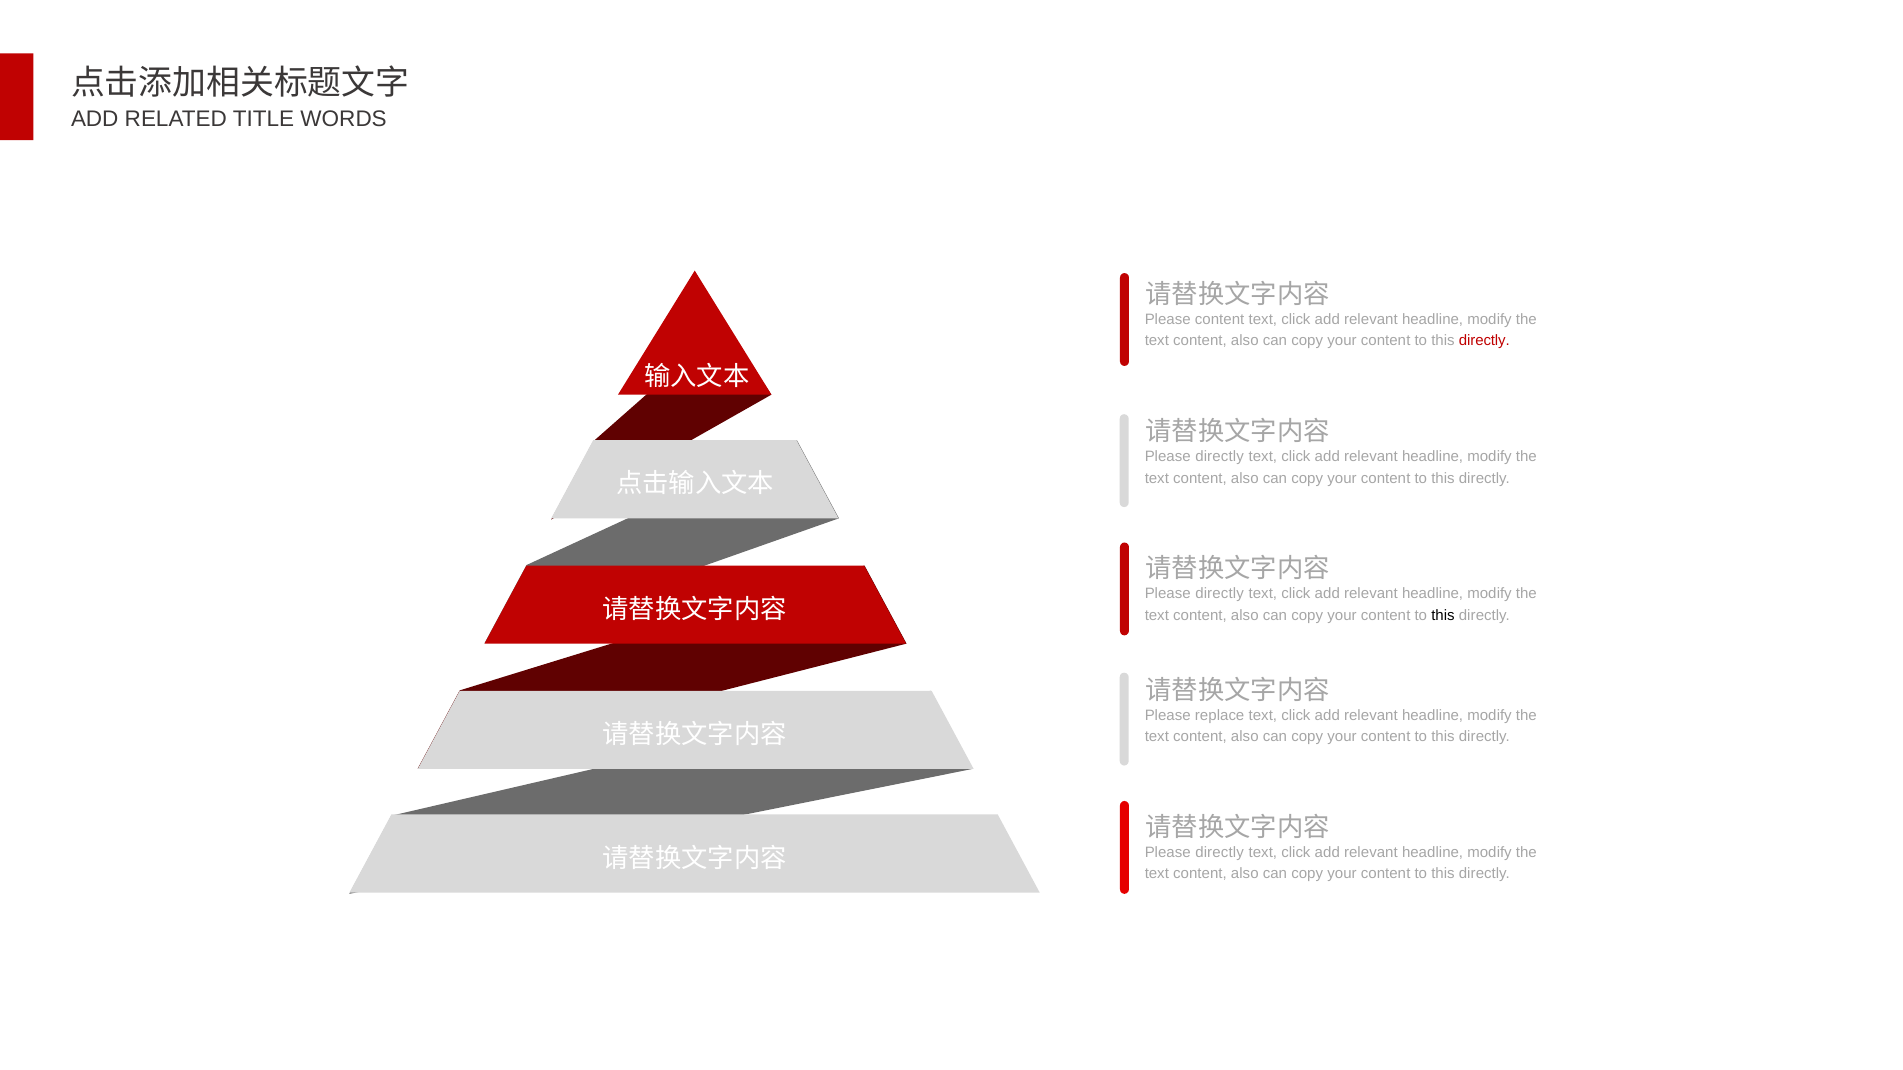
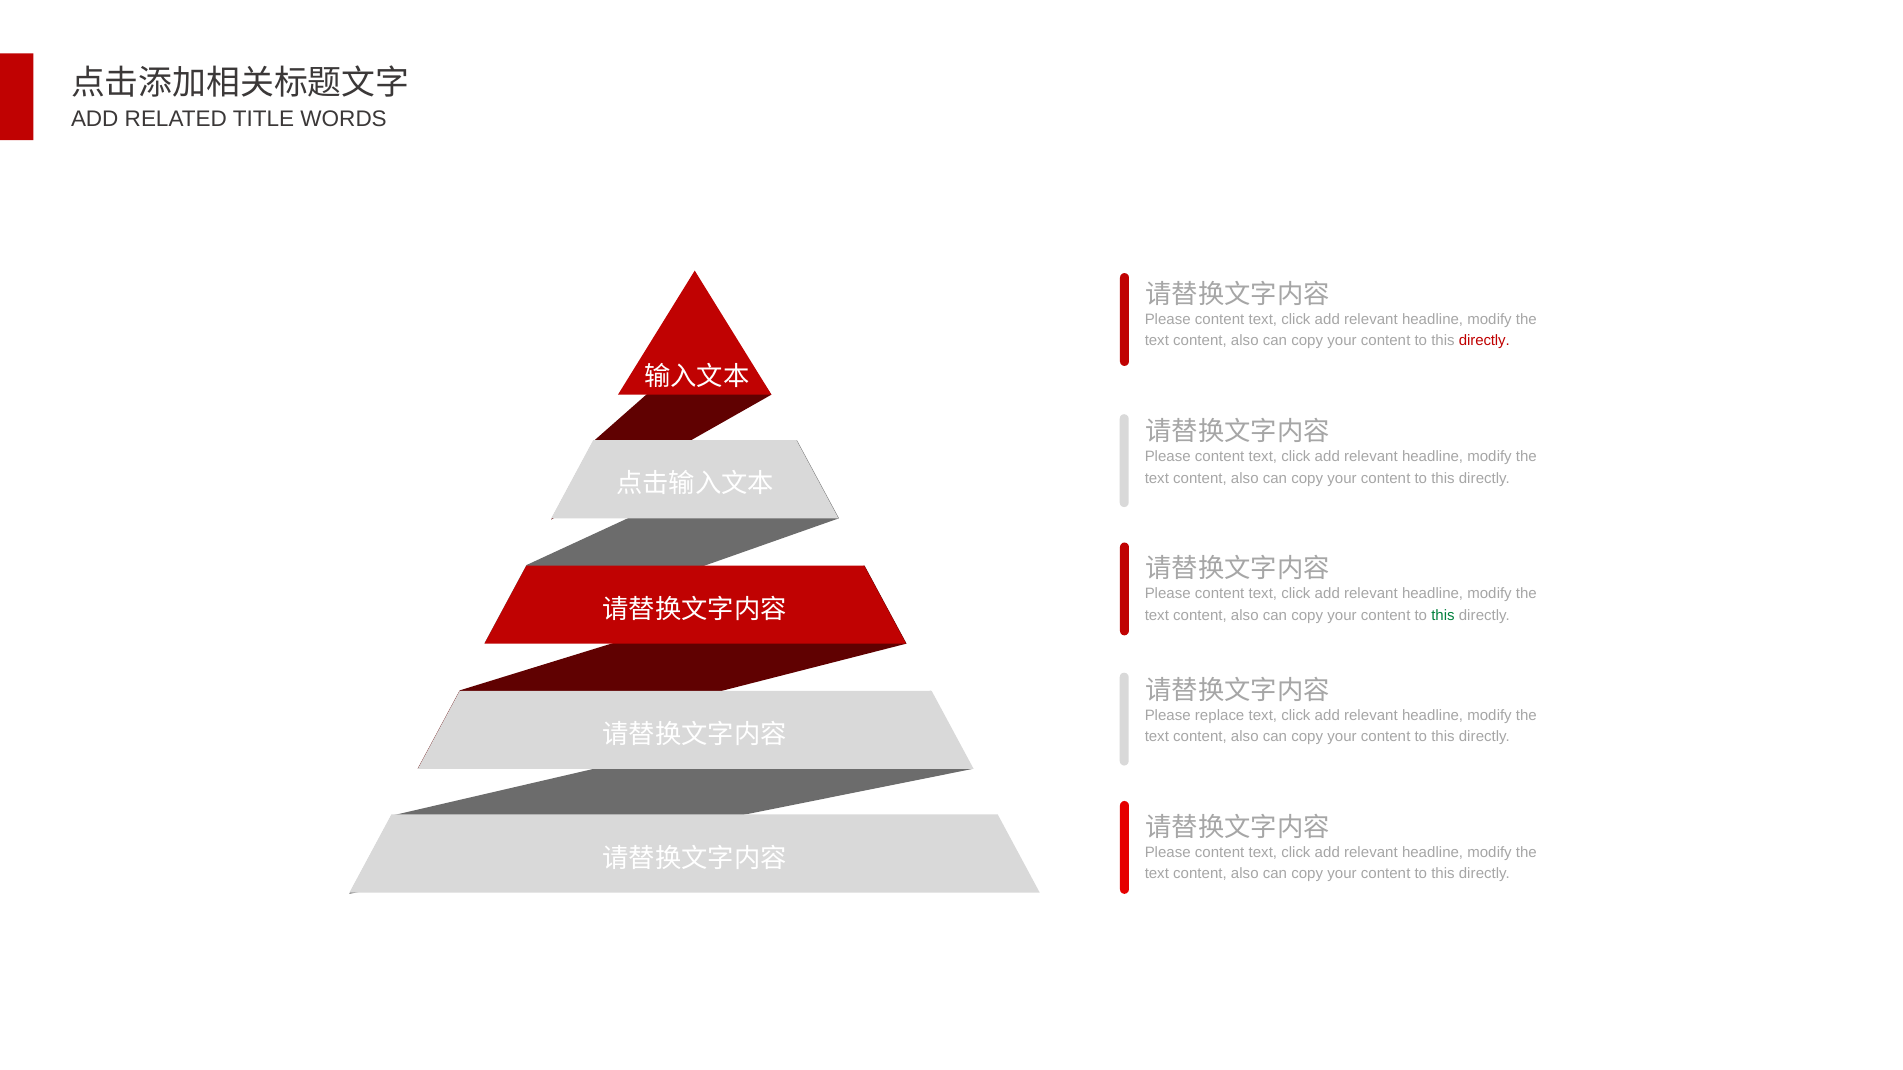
directly: directly -> content (1220, 457)
directly: directly -> content (1220, 594)
this colour: black -> green (1443, 616)
directly: directly -> content (1220, 853)
